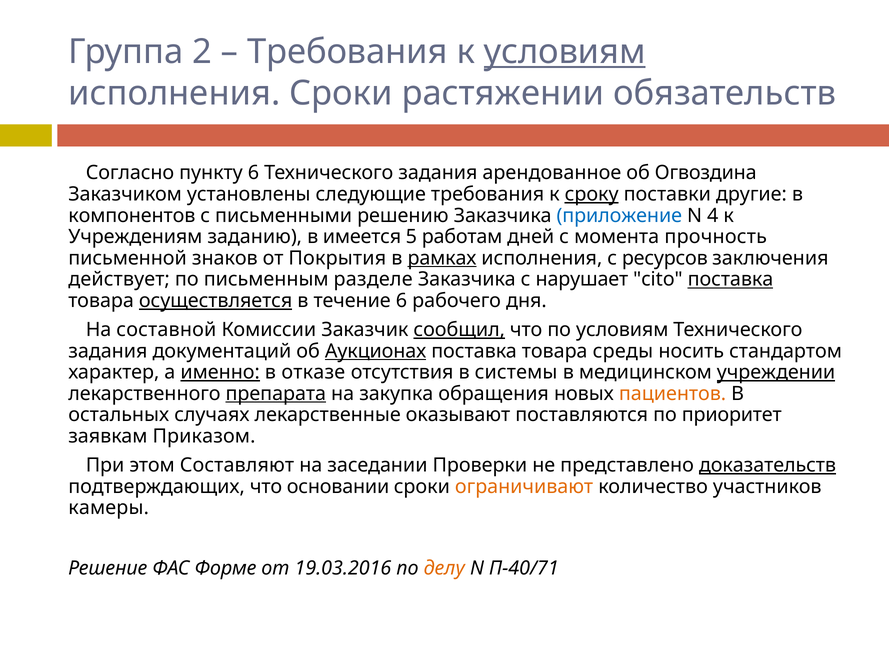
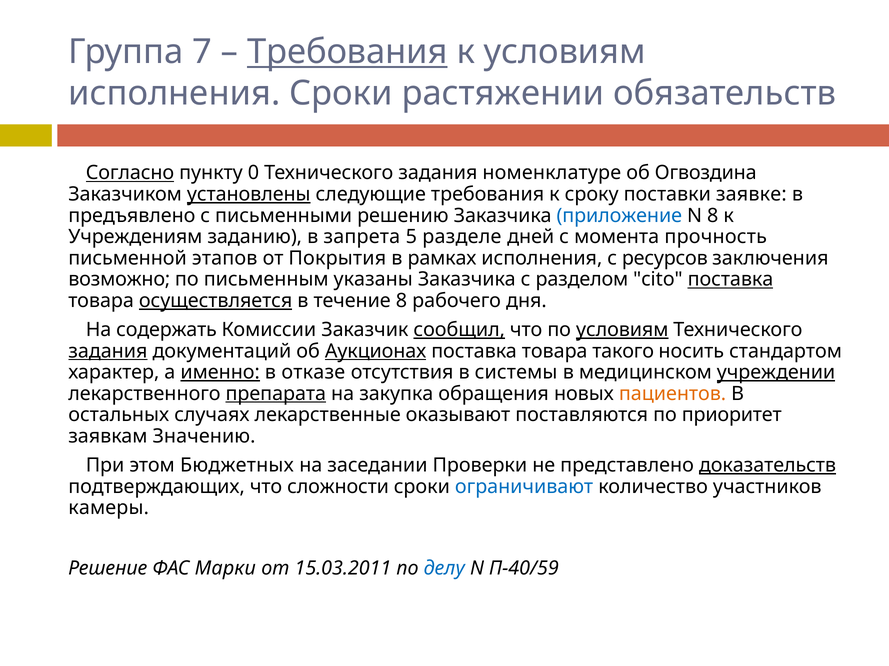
2: 2 -> 7 (202, 52)
Требования underline: none -> present (347, 52)
условиям underline: present -> none (565, 52)
Согласно underline: none -> present (130, 173)
пункту 6: 6 -> 0 (253, 173)
арендованное: арендованное -> номенклатуре (552, 173)
установлены underline: none -> present (249, 194)
сроку underline: present -> none (592, 194)
другие: другие -> заявке (751, 194)
компонентов: компонентов -> предъявлено (132, 216)
N 4: 4 -> 8 (713, 216)
имеется: имеется -> запрета (362, 237)
работам: работам -> разделе (462, 237)
знаков: знаков -> этапов (225, 258)
рамках underline: present -> none (442, 258)
действует: действует -> возможно (119, 280)
разделе: разделе -> указаны (373, 280)
нарушает: нарушает -> разделом (582, 280)
течение 6: 6 -> 8 (401, 301)
составной: составной -> содержать (167, 330)
условиям underline: none -> present (622, 330)
задания underline: none -> present (108, 351)
среды: среды -> такого (623, 351)
Приказом: Приказом -> Значению (204, 437)
Составляют: Составляют -> Бюджетных (237, 466)
основании: основании -> сложности (338, 487)
ограничивают colour: orange -> blue (524, 487)
Форме: Форме -> Марки (225, 569)
19.03.2016: 19.03.2016 -> 15.03.2011 (343, 569)
делу colour: orange -> blue (444, 569)
П-40/71: П-40/71 -> П-40/59 (524, 569)
